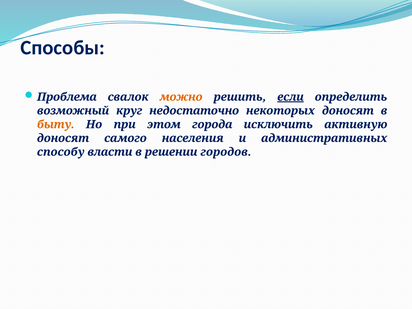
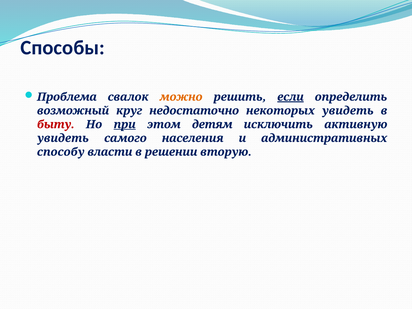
некоторых доносят: доносят -> увидеть (348, 111)
быту colour: orange -> red (56, 124)
при underline: none -> present (125, 124)
города: города -> детям (212, 124)
доносят: доносят -> увидеть (63, 138)
городов: городов -> вторую (226, 152)
